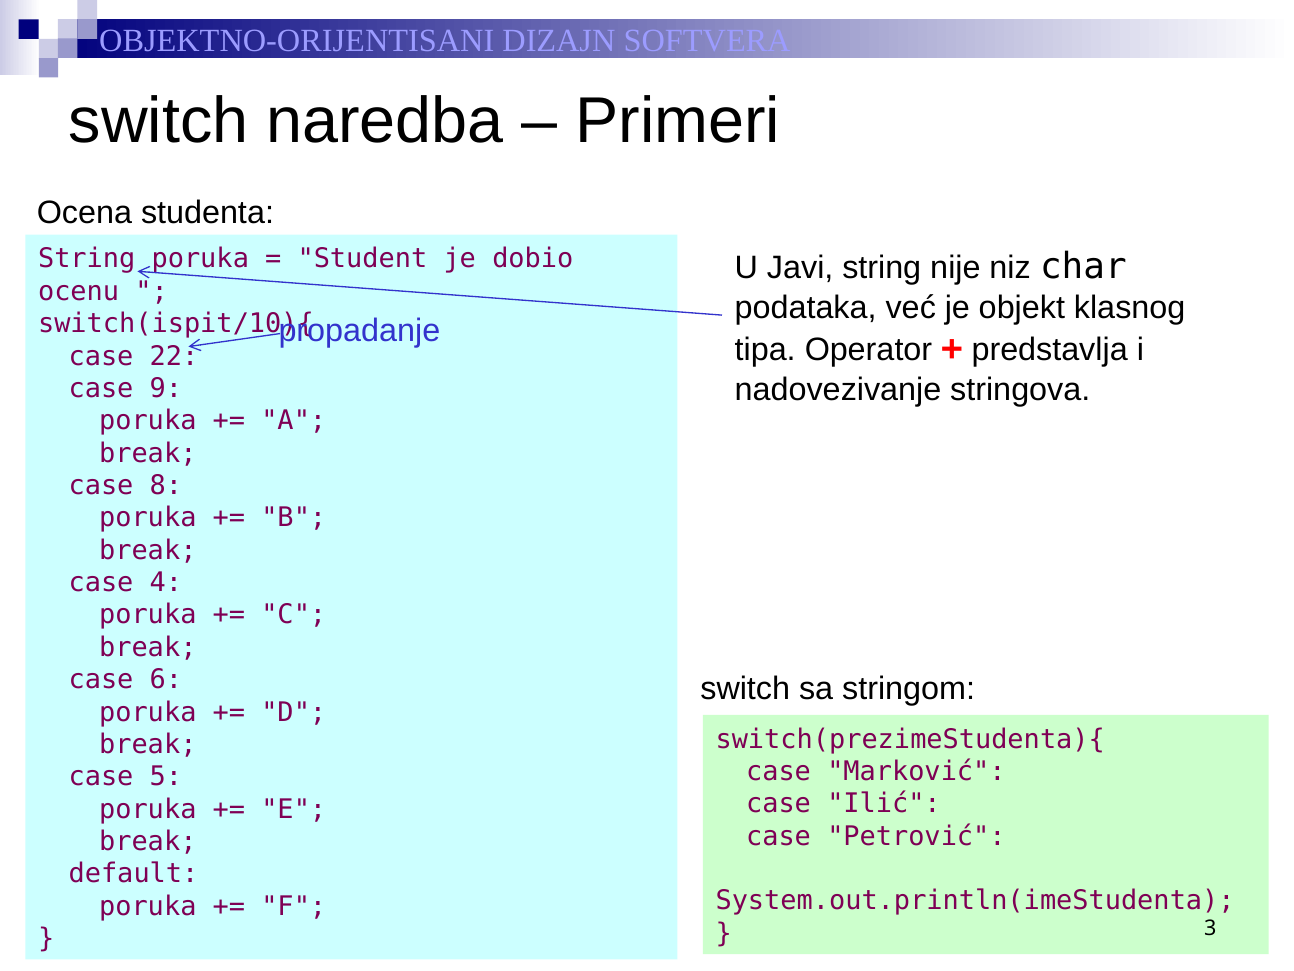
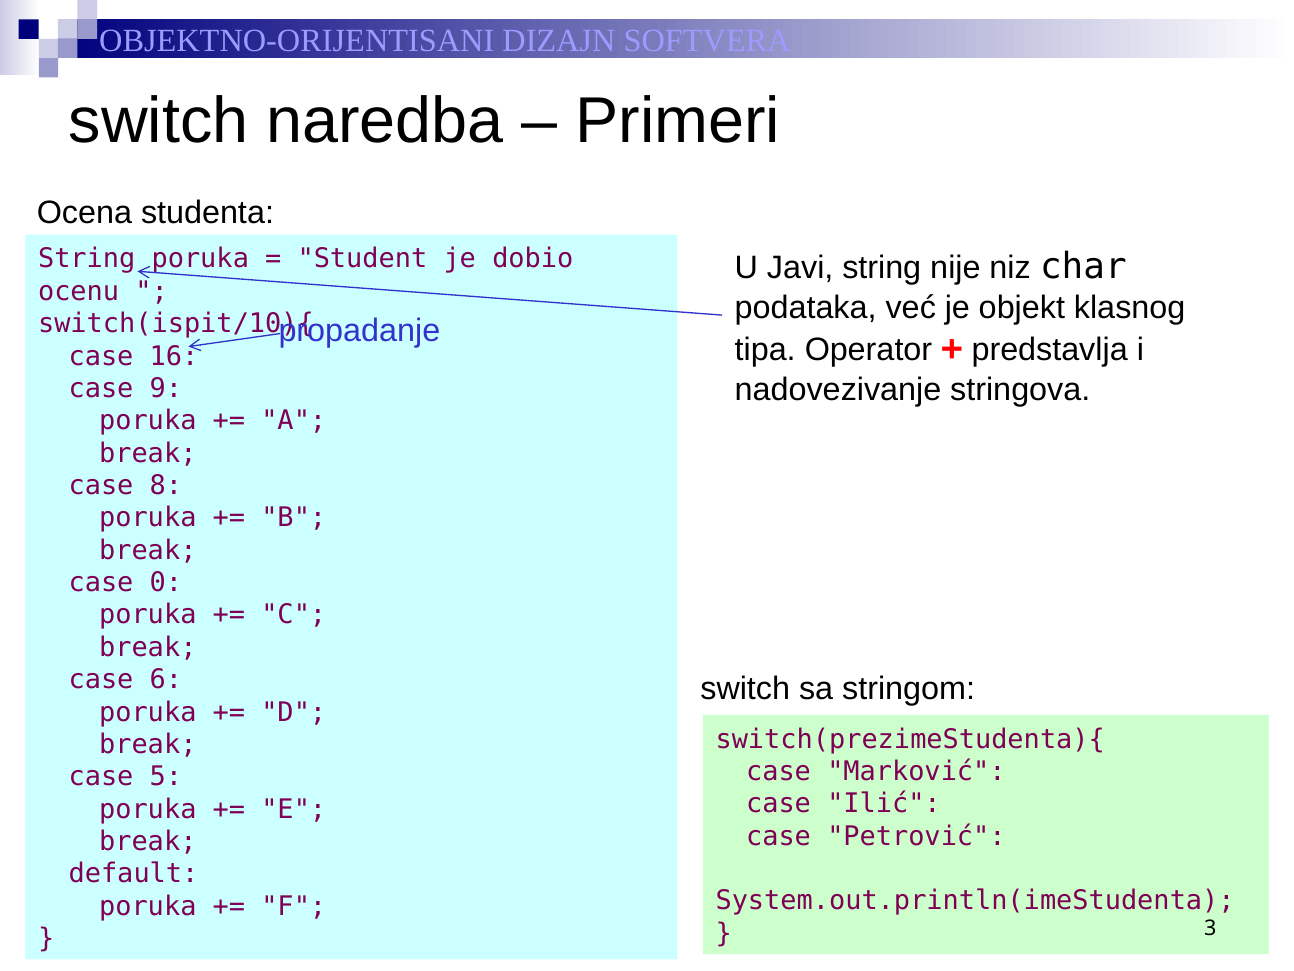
22: 22 -> 16 (174, 356)
4: 4 -> 0 (166, 582)
